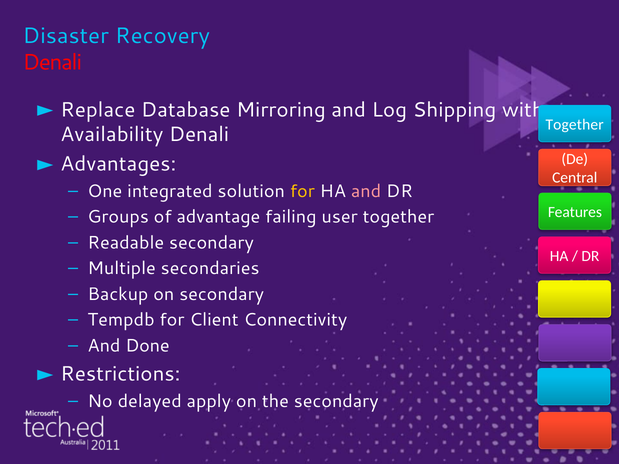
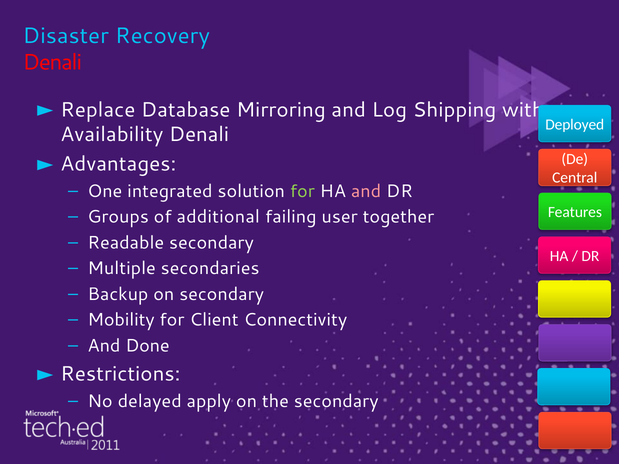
Together: Together -> Deployed (575, 125)
for colour: yellow -> light green (302, 191)
advantage: advantage -> additional (218, 217)
Tempdb: Tempdb -> Mobility (121, 320)
